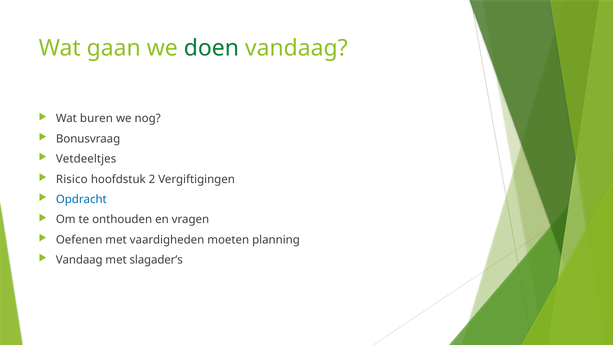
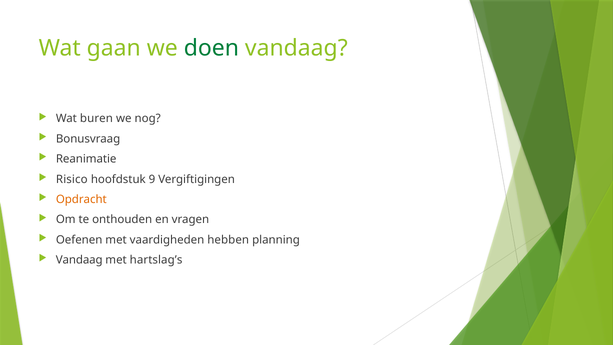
Vetdeeltjes: Vetdeeltjes -> Reanimatie (86, 159)
2: 2 -> 9 (152, 179)
Opdracht colour: blue -> orange (81, 199)
moeten: moeten -> hebben (228, 240)
slagader’s: slagader’s -> hartslag’s (156, 260)
